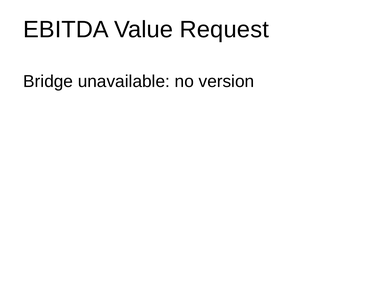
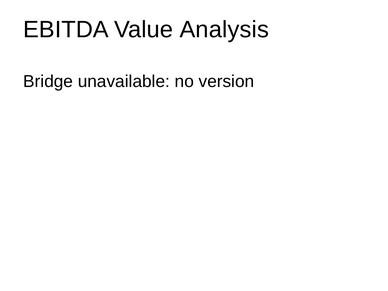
Request: Request -> Analysis (224, 29)
